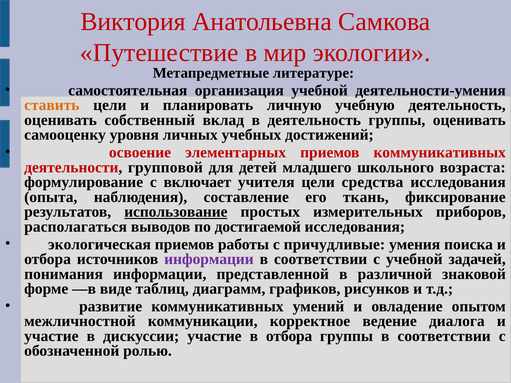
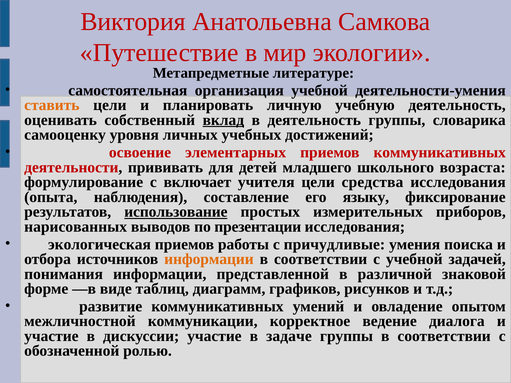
вклад underline: none -> present (223, 120)
группы оценивать: оценивать -> словарика (469, 120)
групповой: групповой -> прививать (165, 167)
ткань: ткань -> языку (366, 197)
располагаться: располагаться -> нарисованных (76, 227)
достигаемой: достигаемой -> презентации (258, 227)
информации colour: purple -> orange (209, 259)
в отбора: отбора -> задаче (289, 336)
